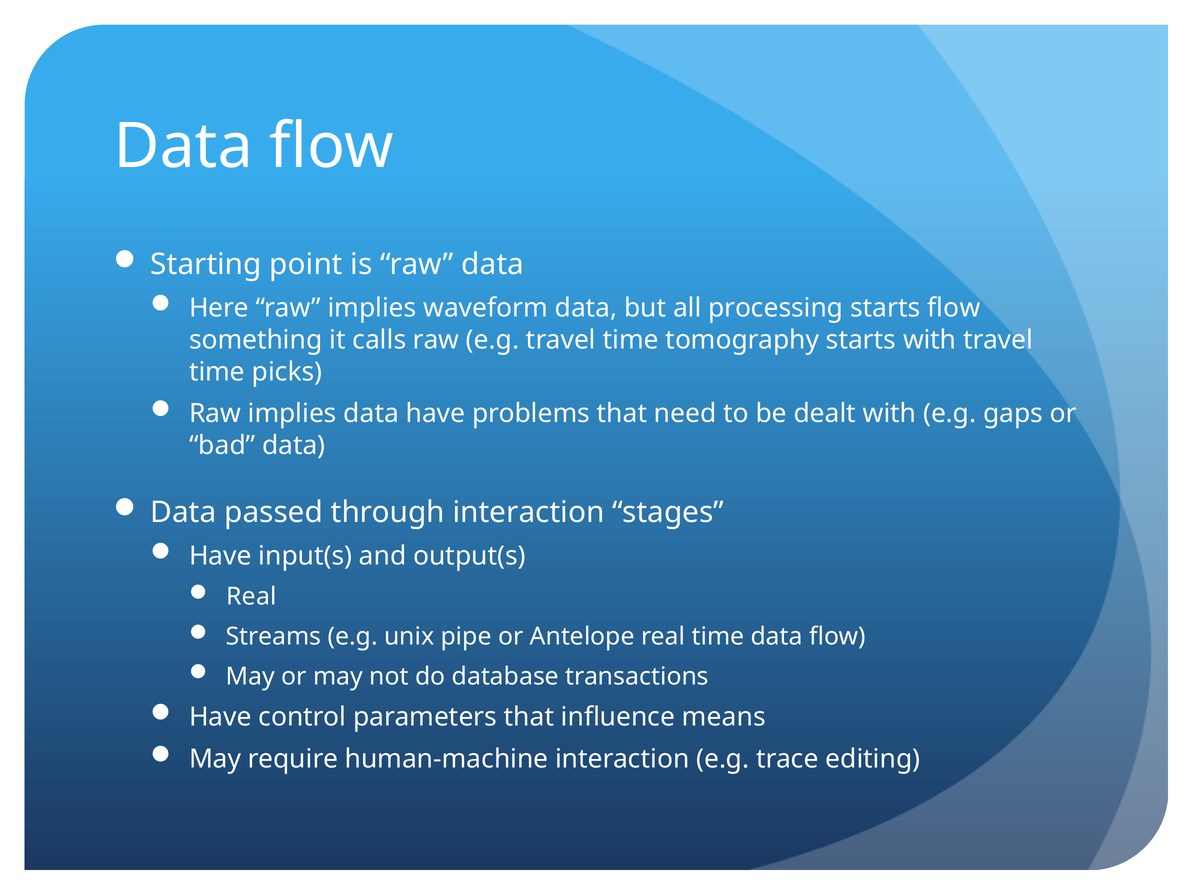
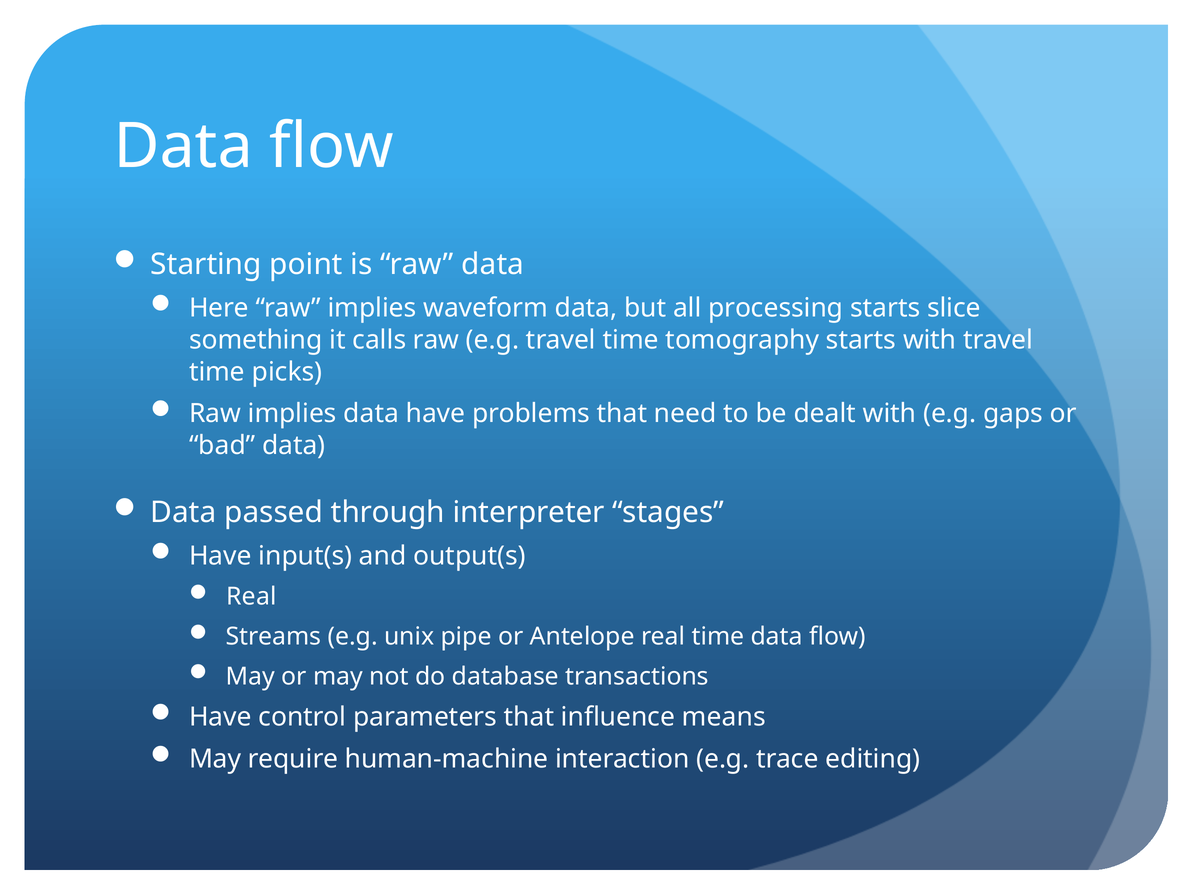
starts flow: flow -> slice (954, 308)
through interaction: interaction -> interpreter (529, 512)
